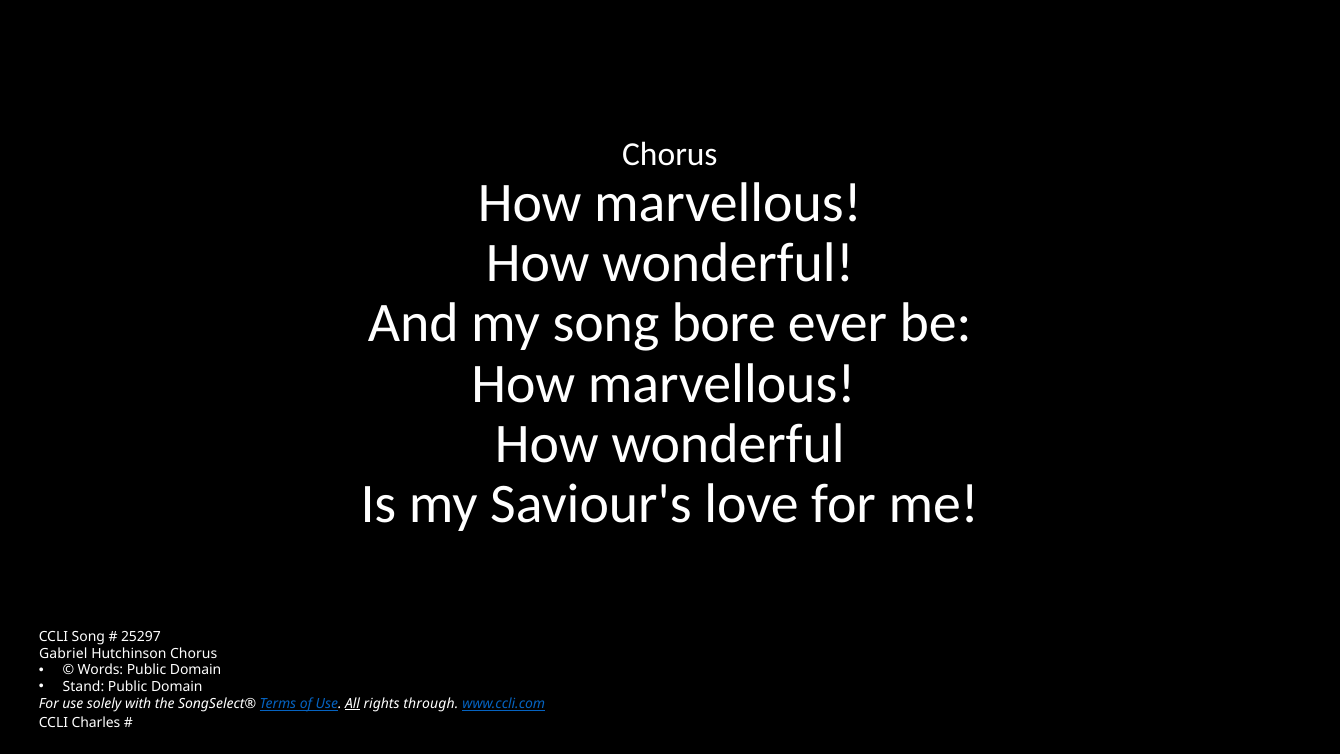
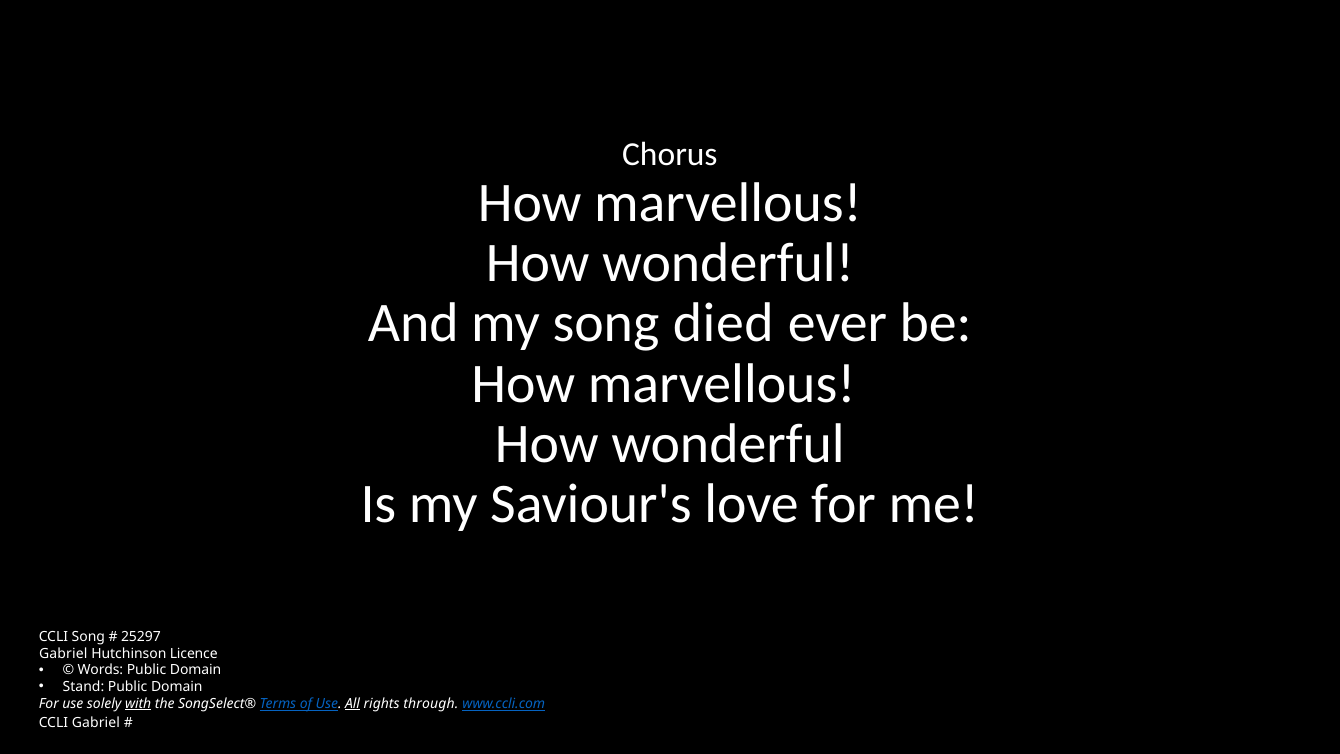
bore: bore -> died (723, 323)
Hutchinson Chorus: Chorus -> Licence (194, 653)
with underline: none -> present (138, 704)
CCLI Charles: Charles -> Gabriel (96, 722)
